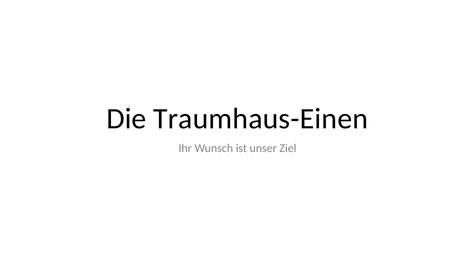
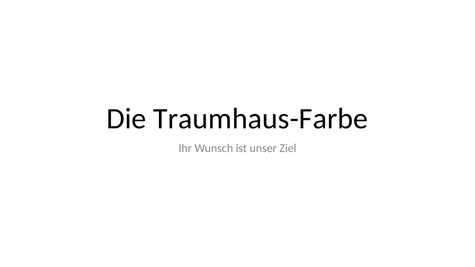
Traumhaus-Einen: Traumhaus-Einen -> Traumhaus-Farbe (261, 119)
